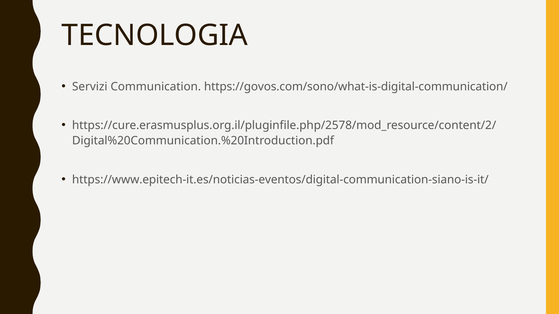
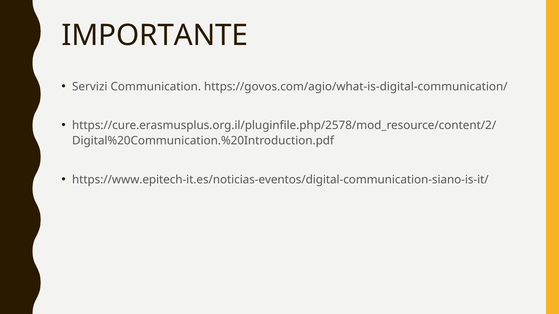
TECNOLOGIA: TECNOLOGIA -> IMPORTANTE (155, 35)
https://govos.com/sono/what-is-digital-communication/: https://govos.com/sono/what-is-digital-communication/ -> https://govos.com/agio/what-is-digital-communication/ (356, 87)
